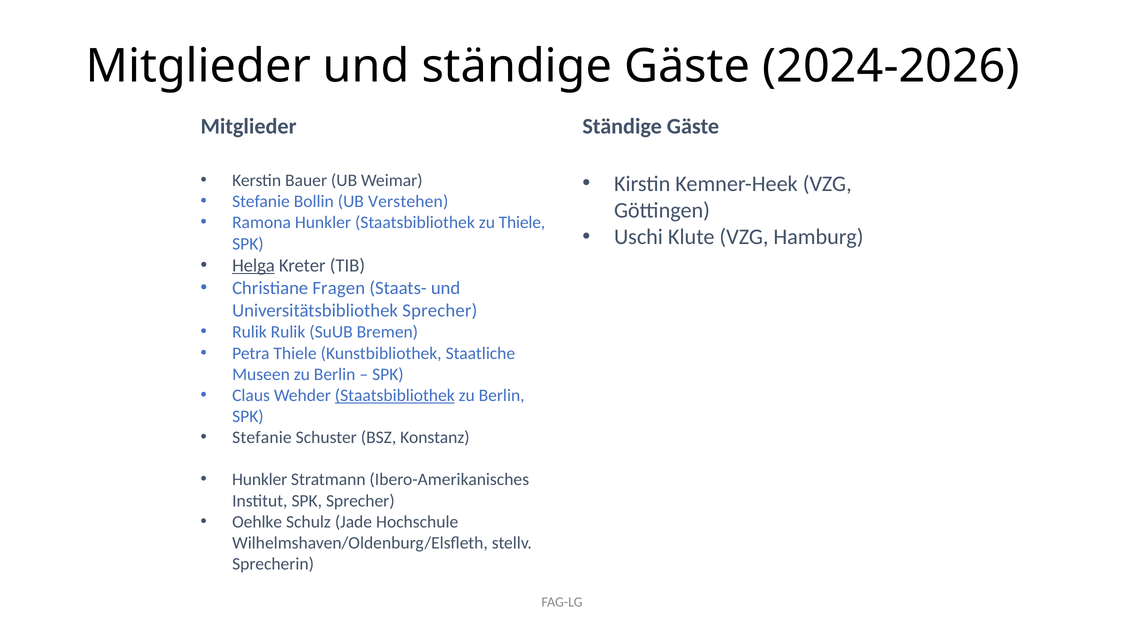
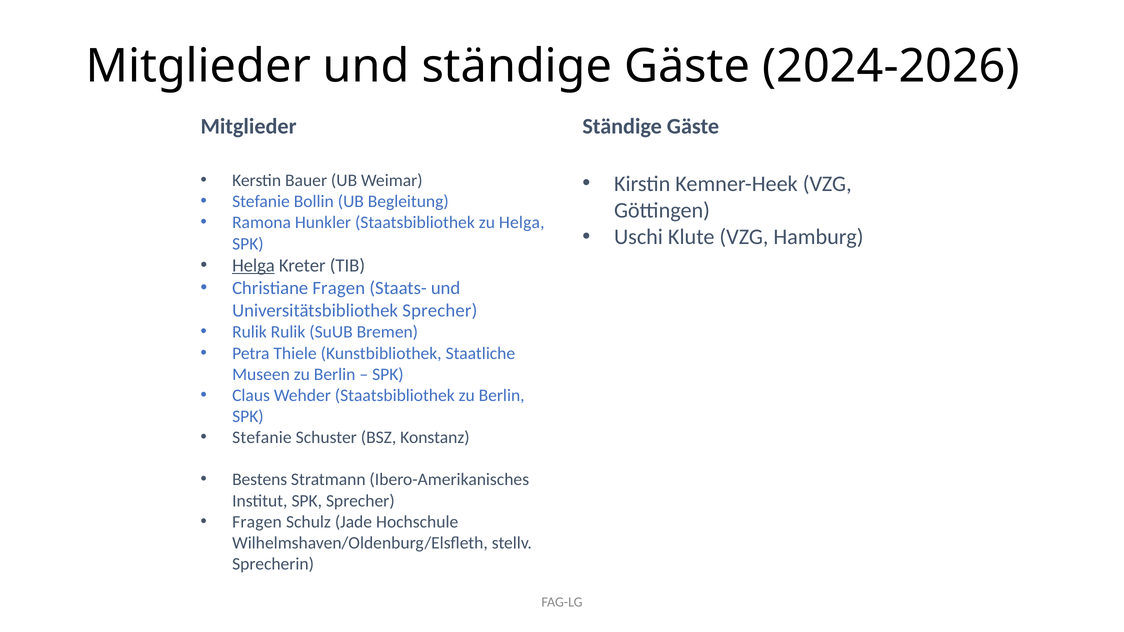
Verstehen: Verstehen -> Begleitung (408, 202)
zu Thiele: Thiele -> Helga (522, 223)
Staatsbibliothek underline: present -> none (395, 396)
Hunkler: Hunkler -> Bestens (260, 480)
Oehlke: Oehlke -> Fragen (257, 522)
